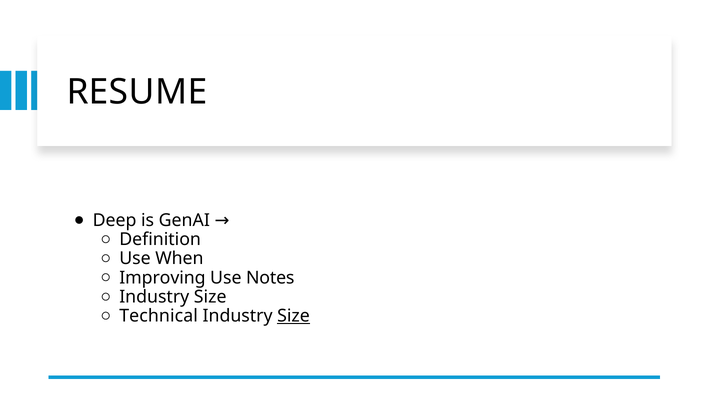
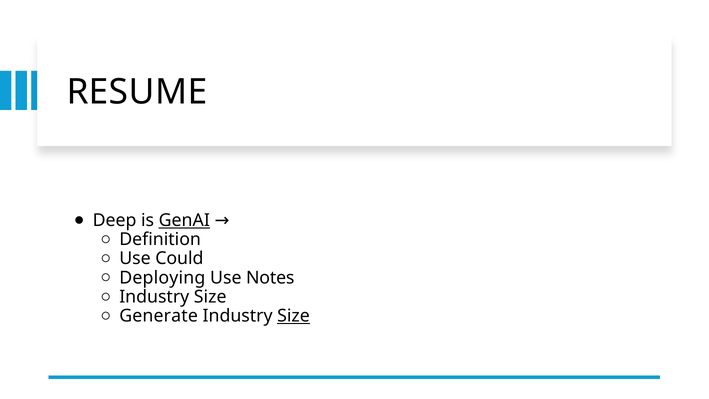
GenAI underline: none -> present (184, 220)
When: When -> Could (179, 258)
Improving: Improving -> Deploying (162, 278)
Technical: Technical -> Generate (159, 316)
